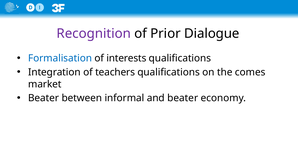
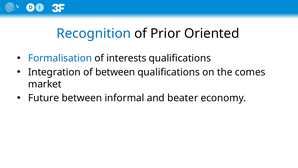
Recognition colour: purple -> blue (94, 34)
Dialogue: Dialogue -> Oriented (212, 34)
of teachers: teachers -> between (115, 72)
Beater: Beater -> Future (44, 98)
